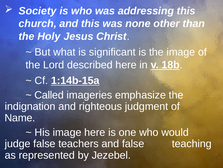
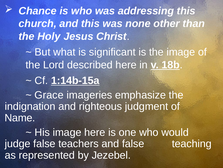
Society: Society -> Chance (38, 11)
Called: Called -> Grace (49, 95)
